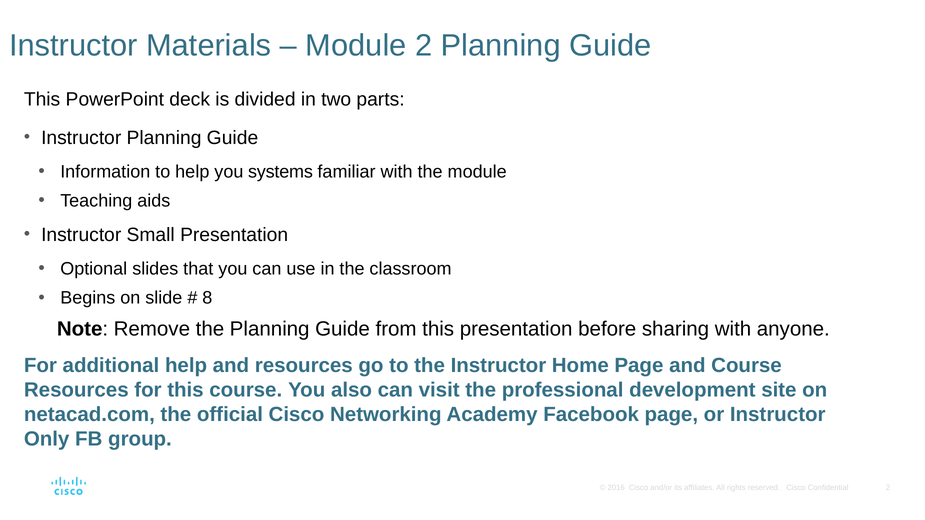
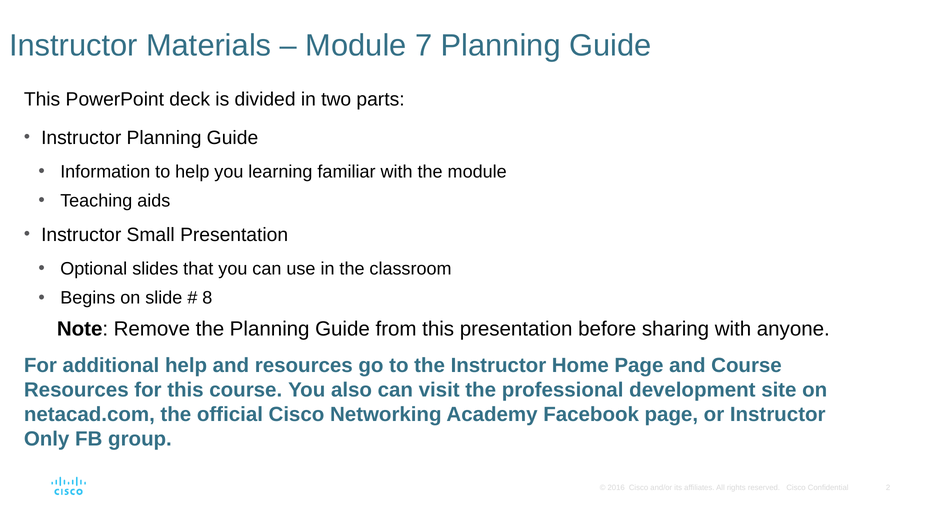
Module 2: 2 -> 7 (424, 46)
systems: systems -> learning (280, 172)
